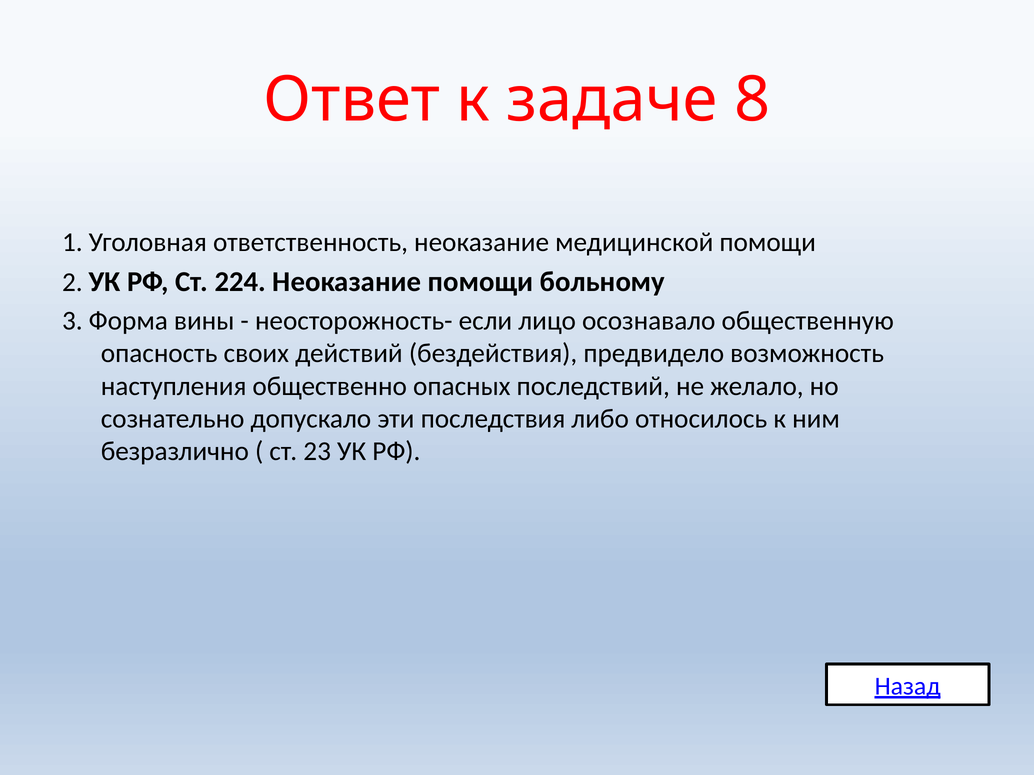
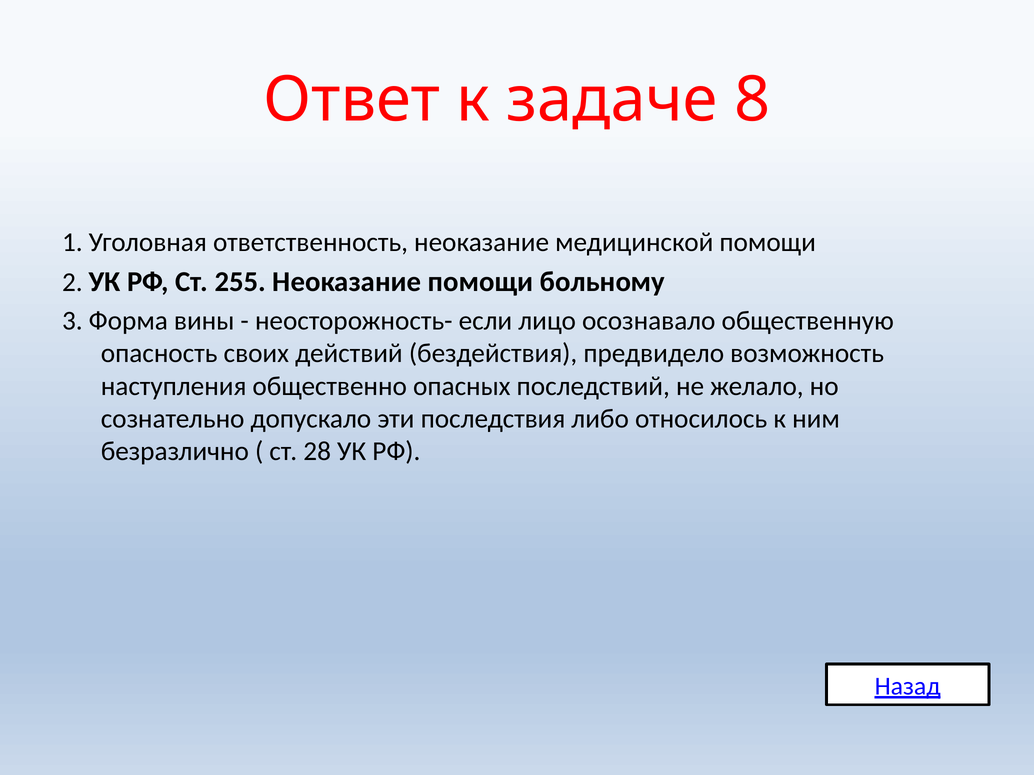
224: 224 -> 255 (240, 282)
23: 23 -> 28 (317, 452)
